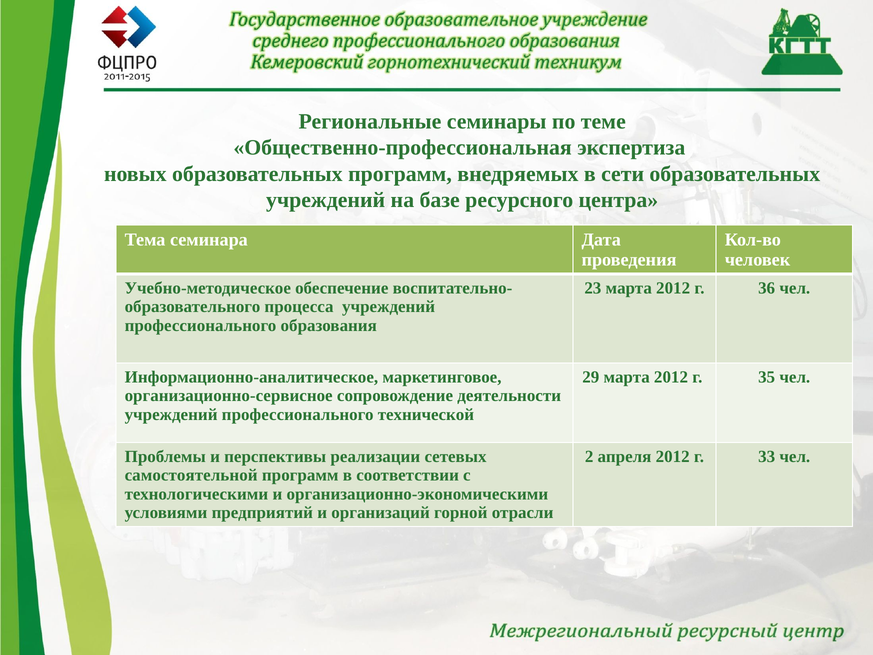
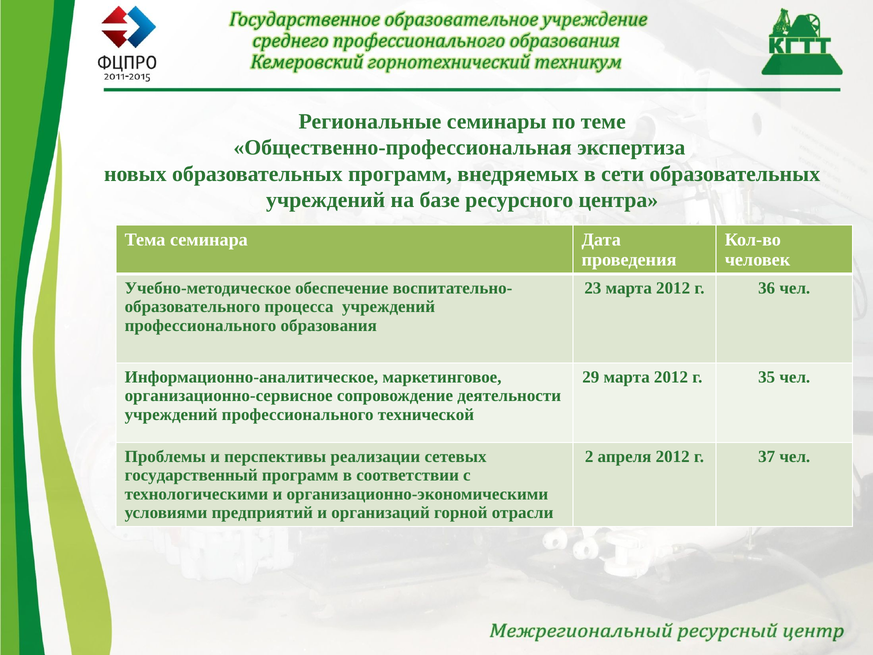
33: 33 -> 37 (767, 456)
самостоятельной: самостоятельной -> государственный (191, 475)
